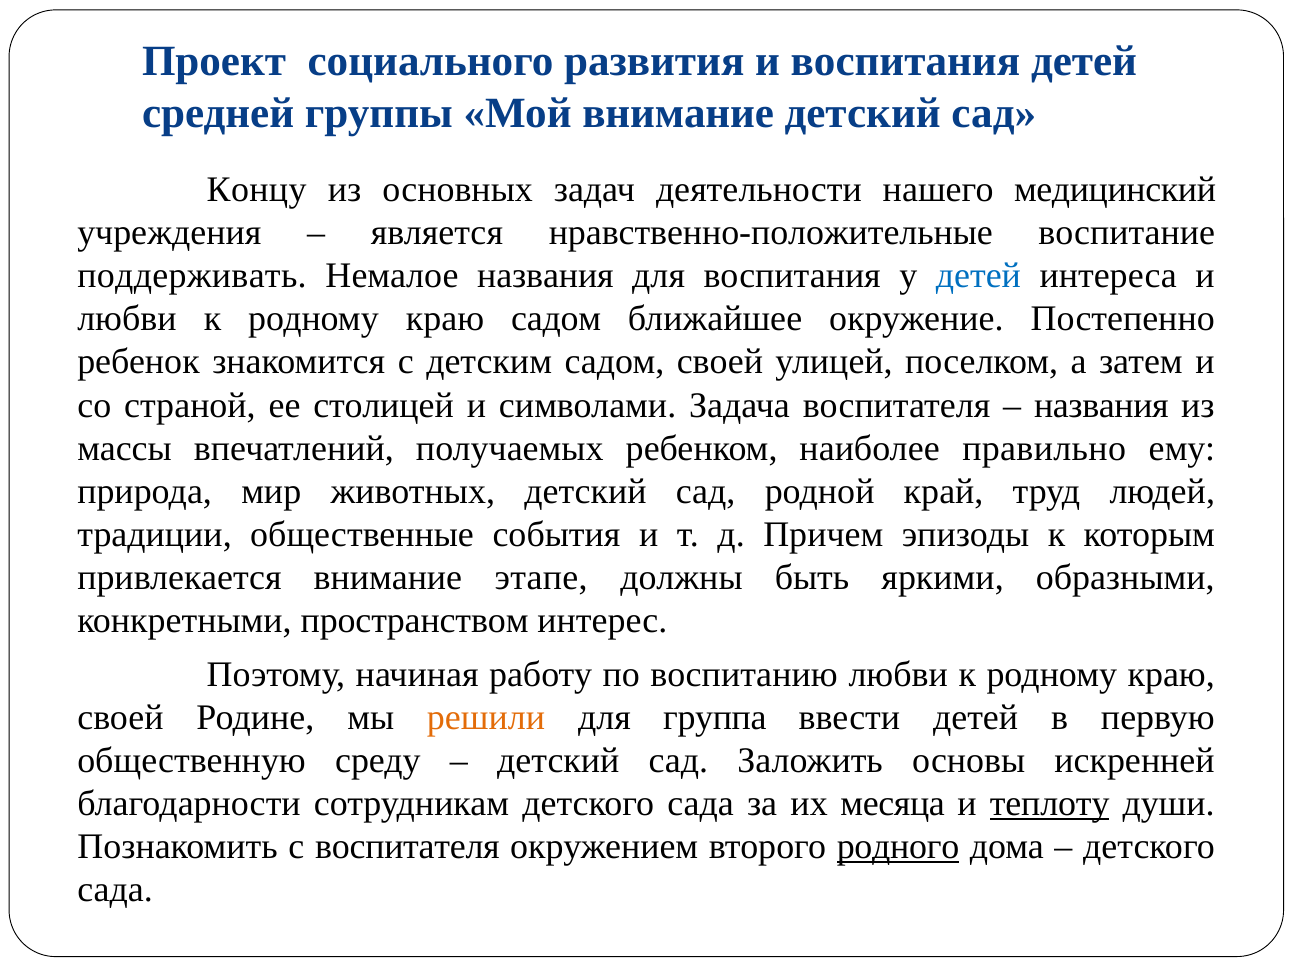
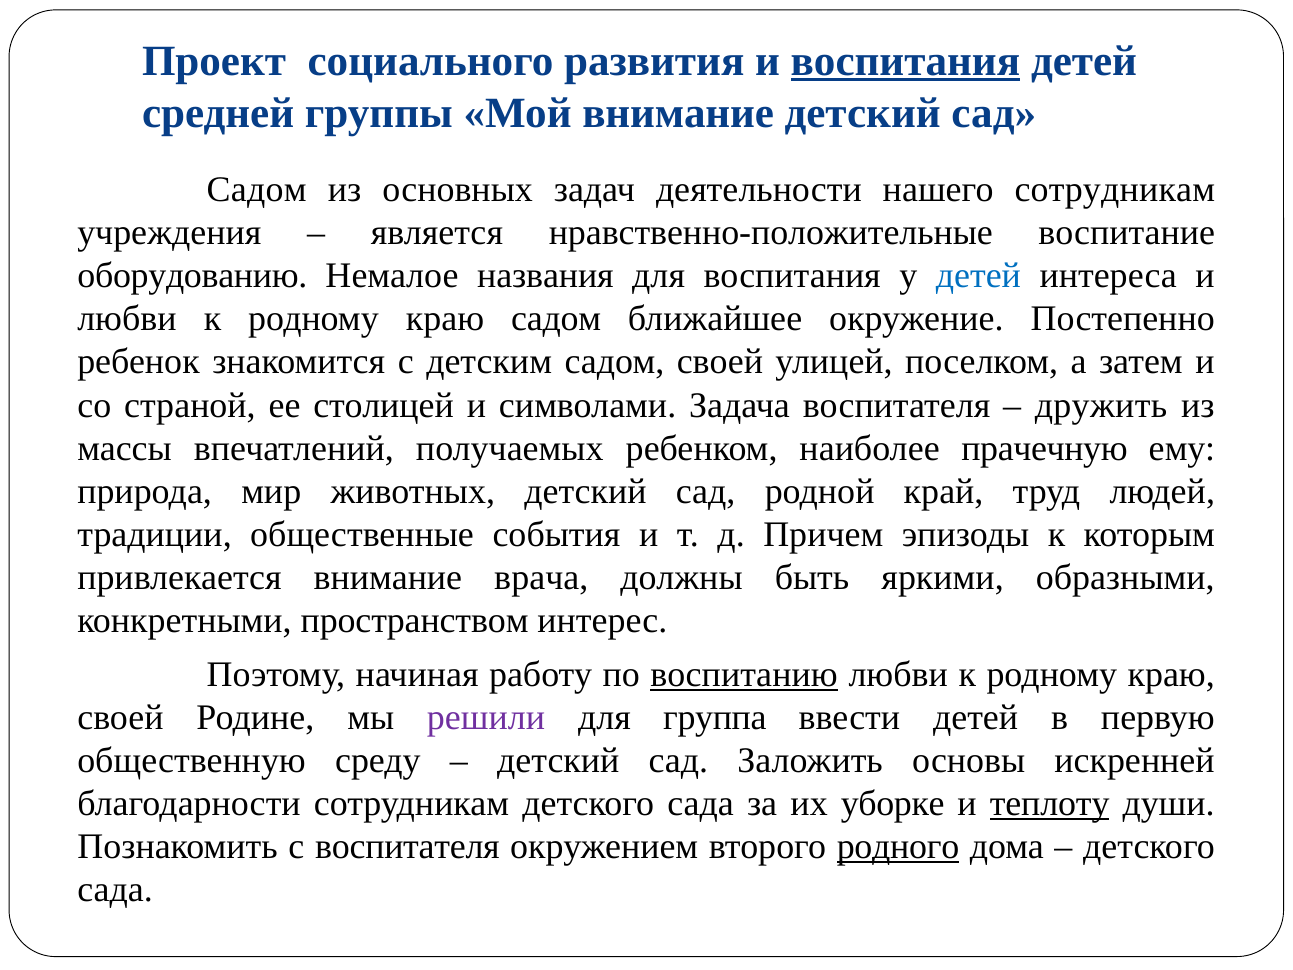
воспитания underline: none -> present (905, 61)
Концу: Концу -> Садом (257, 189)
нашего медицинский: медицинский -> сотрудникам (1115, 189)
поддерживать: поддерживать -> оборудованию (192, 276)
названия: названия -> дружить (1101, 405)
правильно: правильно -> прачечную (1045, 448)
этапе: этапе -> врача (541, 578)
воспитанию underline: none -> present (744, 674)
решили colour: orange -> purple (486, 717)
месяца: месяца -> уборке (893, 804)
